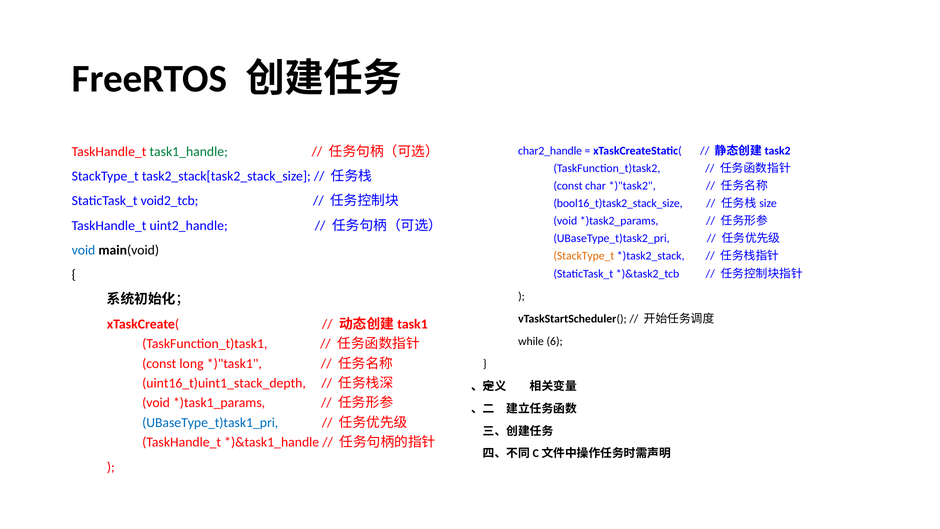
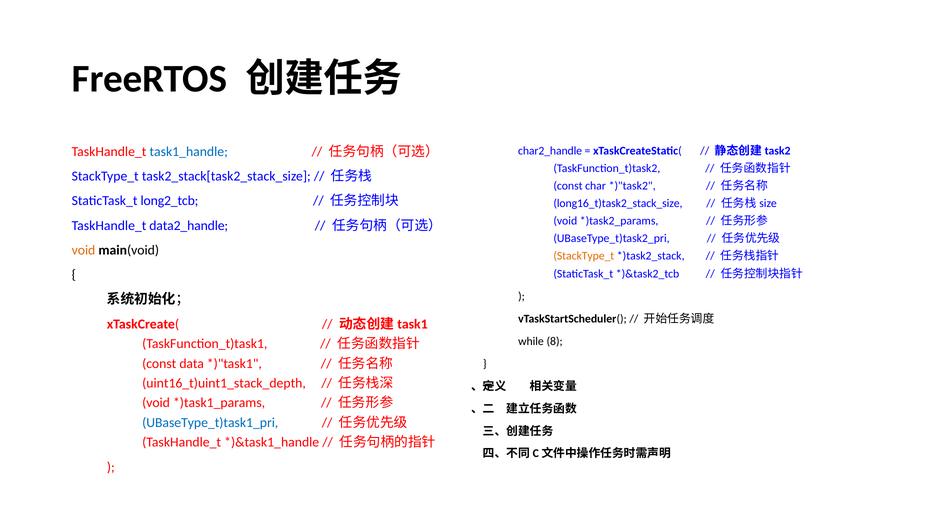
task1_handle colour: green -> blue (189, 152)
void2_tcb: void2_tcb -> long2_tcb (169, 201)
bool16_t)task2_stack_size: bool16_t)task2_stack_size -> long16_t)task2_stack_size (618, 203)
uint2_handle: uint2_handle -> data2_handle (189, 225)
void colour: blue -> orange (83, 250)
6: 6 -> 8 (555, 341)
long: long -> data (192, 363)
